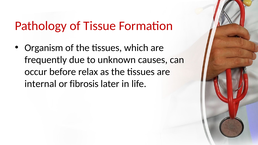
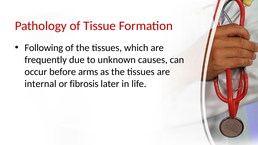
Organism: Organism -> Following (44, 48)
relax: relax -> arms (88, 72)
